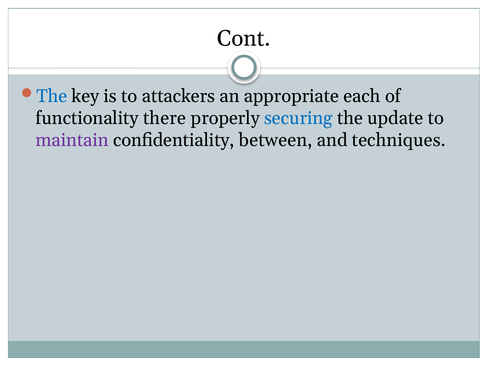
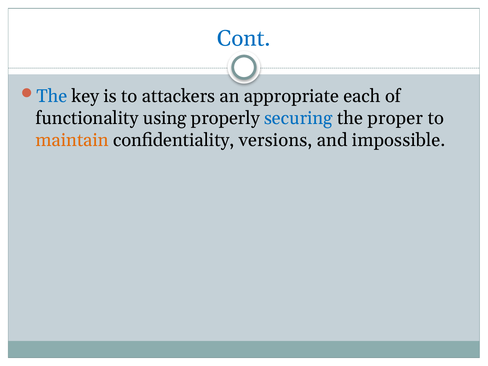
Cont colour: black -> blue (244, 38)
there: there -> using (165, 118)
update: update -> proper (395, 118)
maintain colour: purple -> orange (72, 140)
between: between -> versions (276, 140)
techniques: techniques -> impossible (399, 140)
